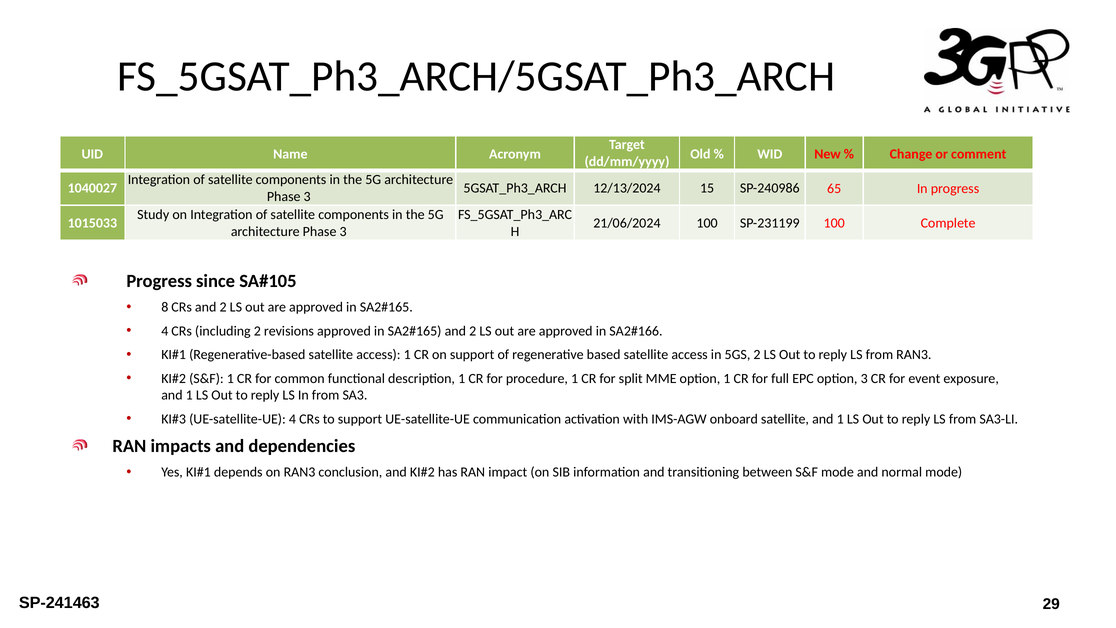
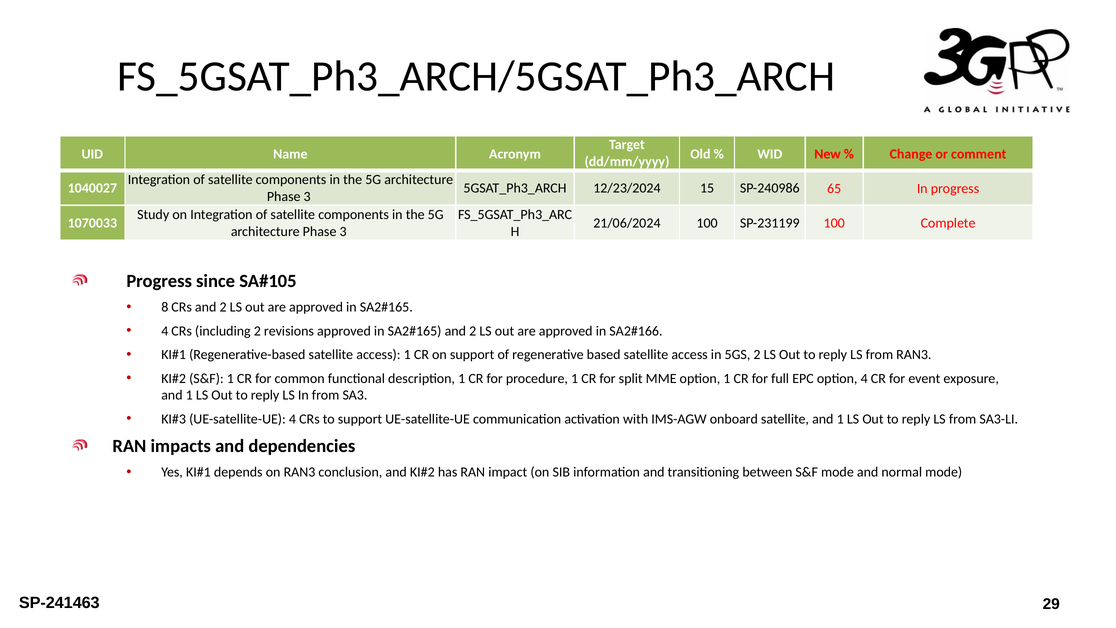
12/13/2024: 12/13/2024 -> 12/23/2024 (627, 188)
1015033: 1015033 -> 1070033 (92, 223)
option 3: 3 -> 4 (864, 378)
